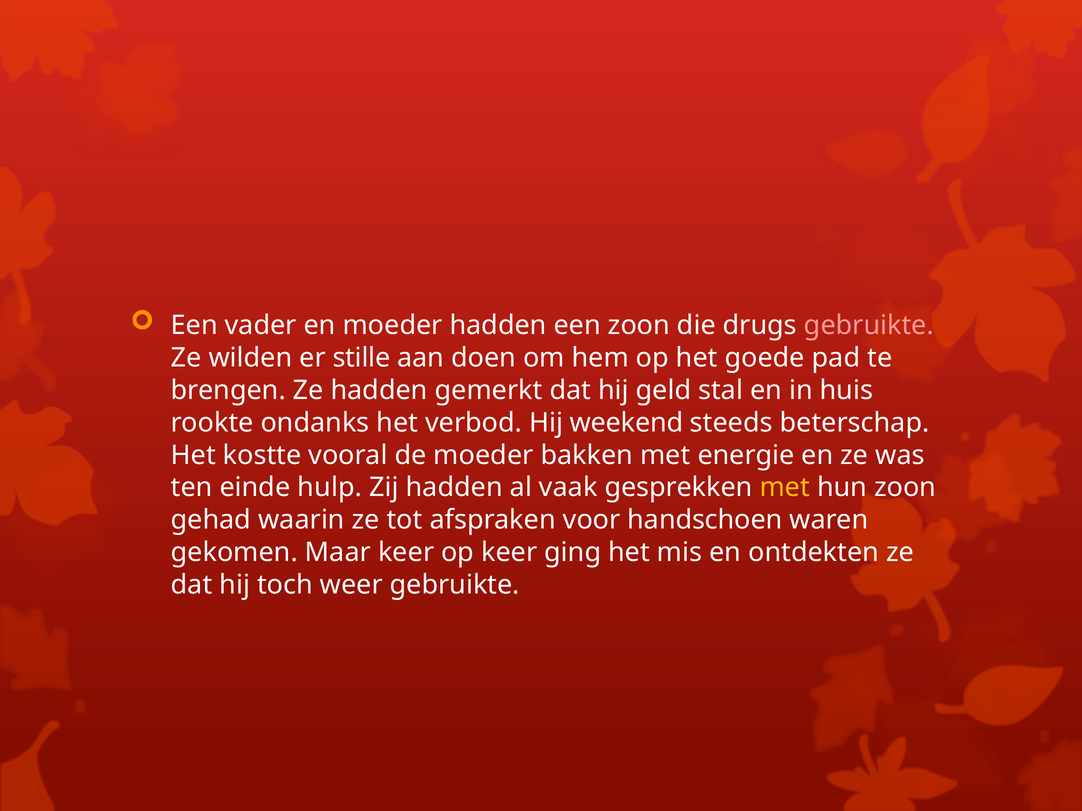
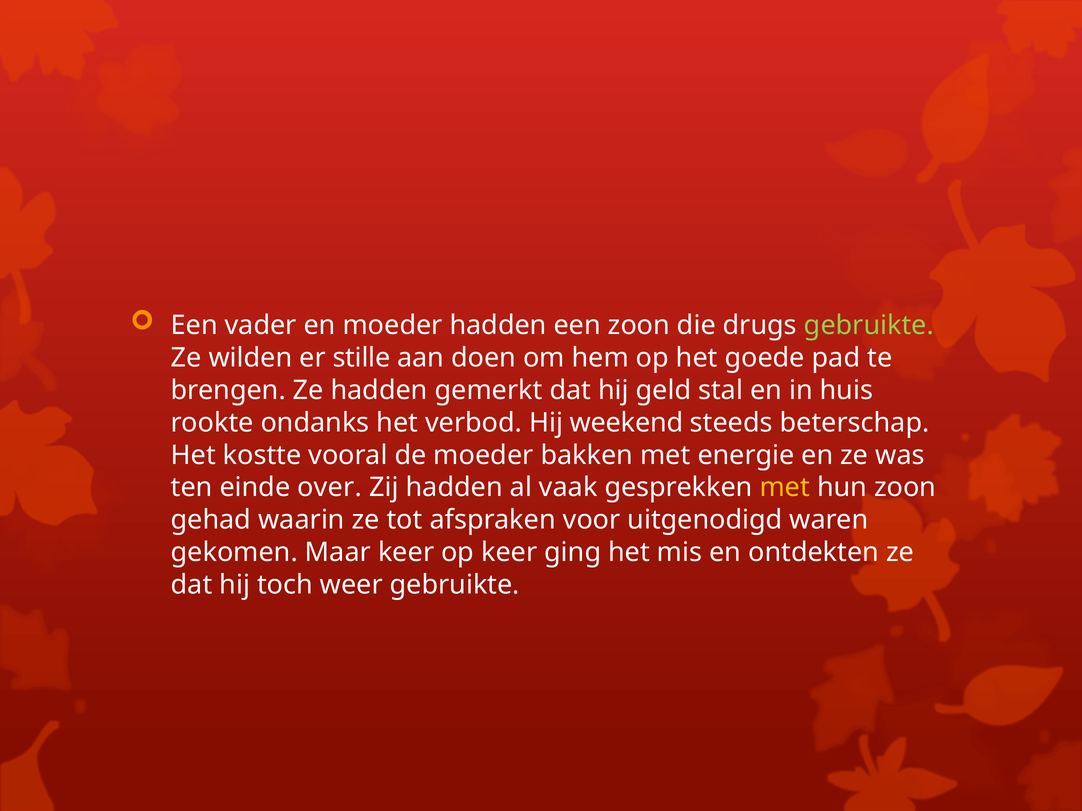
gebruikte colour: pink -> light green (869, 326)
hulp: hulp -> over (330, 488)
handschoen: handschoen -> uitgenodigd (705, 520)
